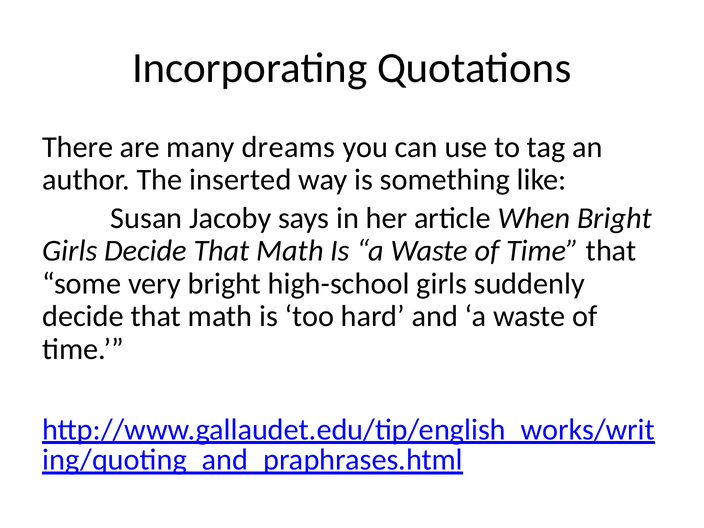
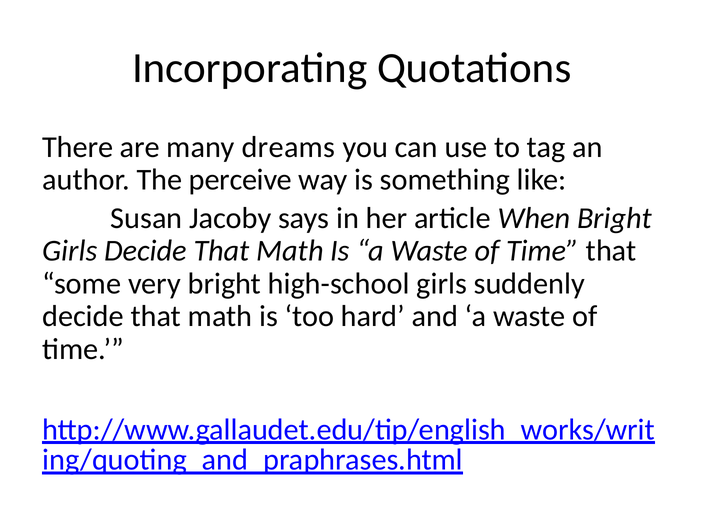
inserted: inserted -> perceive (240, 180)
